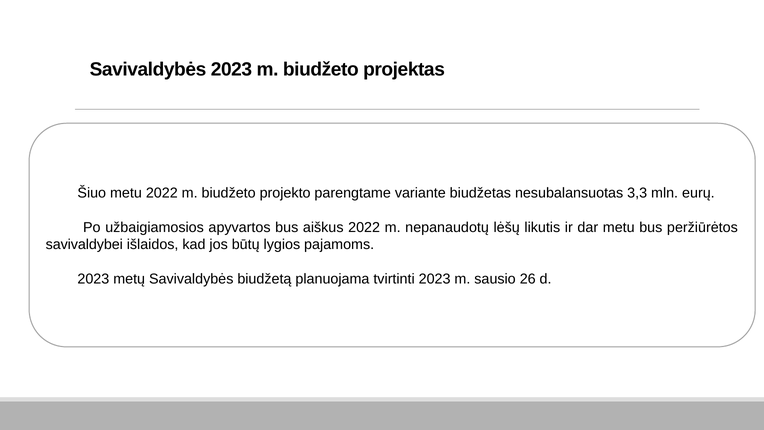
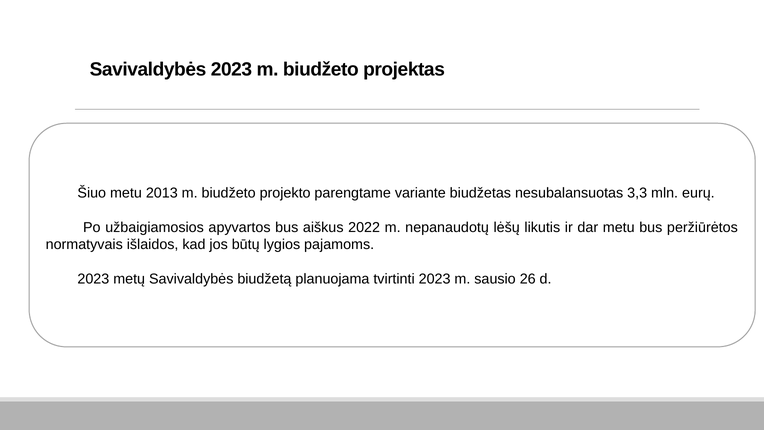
metu 2022: 2022 -> 2013 (162, 193)
savivaldybei: savivaldybei -> normatyvais (84, 244)
